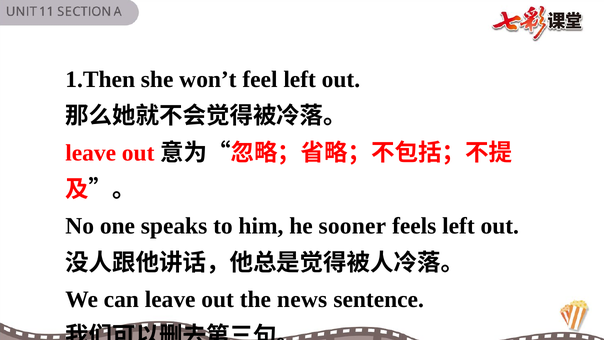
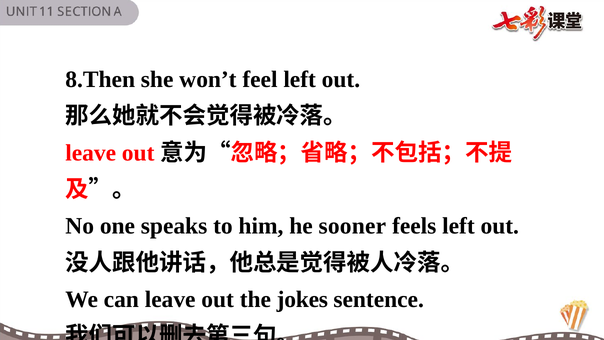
1.Then: 1.Then -> 8.Then (100, 79)
news: news -> jokes (302, 299)
